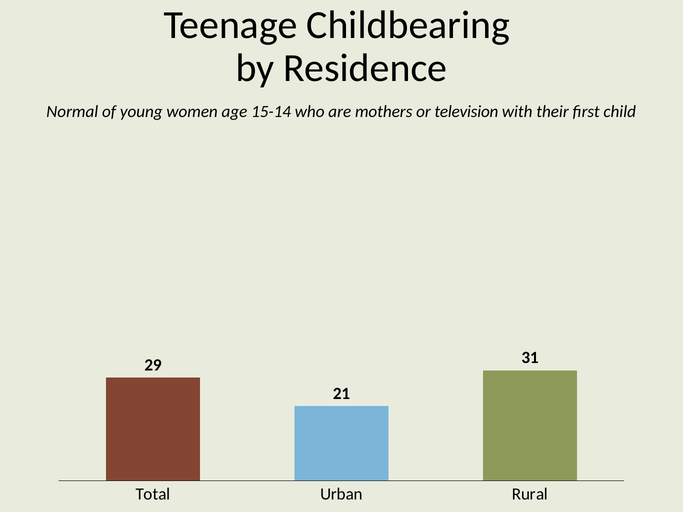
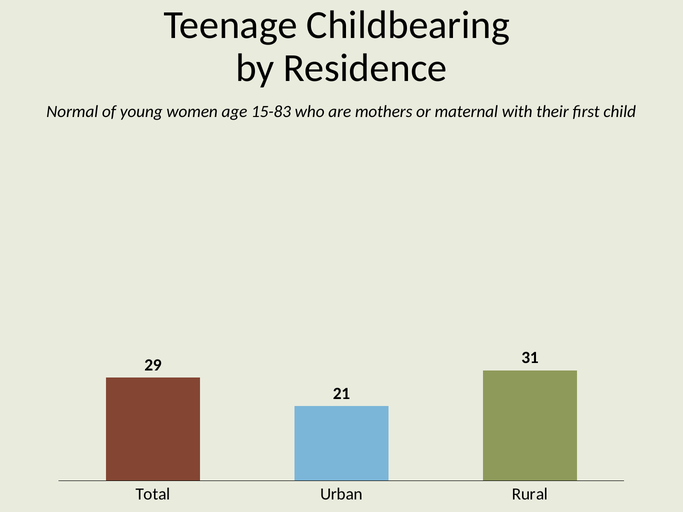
15-14: 15-14 -> 15-83 (271, 112)
television: television -> maternal (466, 112)
